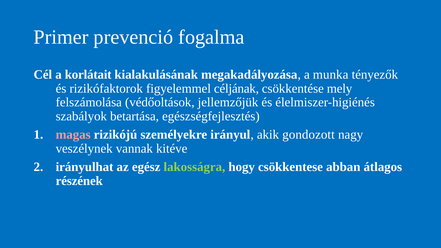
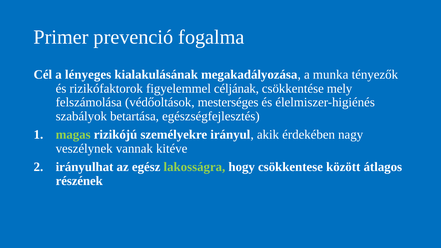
korlátait: korlátait -> lényeges (88, 75)
jellemzőjük: jellemzőjük -> mesterséges (228, 102)
magas colour: pink -> light green (73, 135)
gondozott: gondozott -> érdekében (309, 135)
abban: abban -> között (343, 167)
